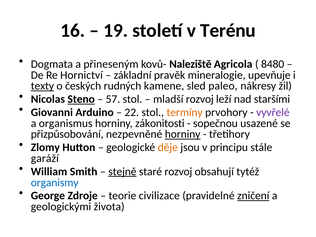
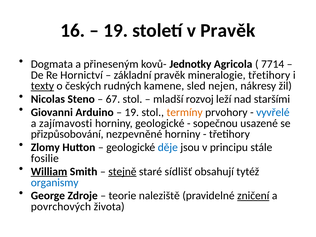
v Terénu: Terénu -> Pravěk (228, 31)
Naleziště: Naleziště -> Jednotky (190, 64)
8480: 8480 -> 7714 (273, 64)
mineralogie upevňuje: upevňuje -> třetihory (269, 75)
paleo: paleo -> nejen (223, 86)
Steno underline: present -> none (81, 99)
57: 57 -> 67 (113, 99)
22: 22 -> 19 (132, 112)
vyvřelé colour: purple -> blue (273, 112)
organismus: organismus -> zajímavosti (66, 123)
horniny zákonitosti: zákonitosti -> geologické (160, 123)
horniny underline: present -> none (183, 134)
děje colour: orange -> blue (168, 147)
garáží: garáží -> fosilie (45, 158)
William underline: none -> present (49, 172)
staré rozvoj: rozvoj -> sídlišť (178, 172)
civilizace: civilizace -> naleziště (159, 196)
geologickými: geologickými -> povrchových (61, 207)
